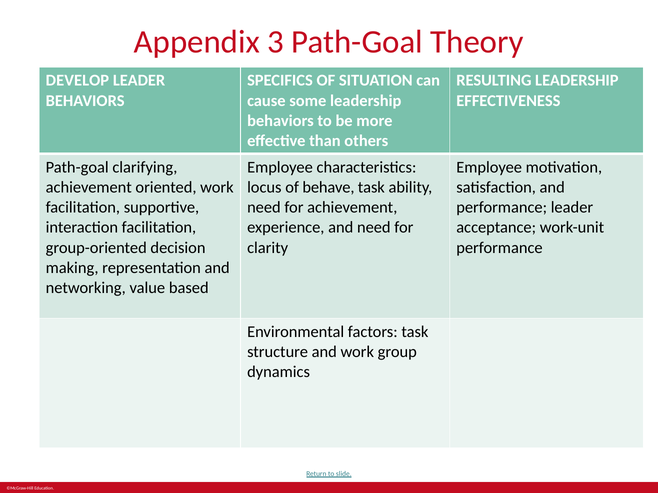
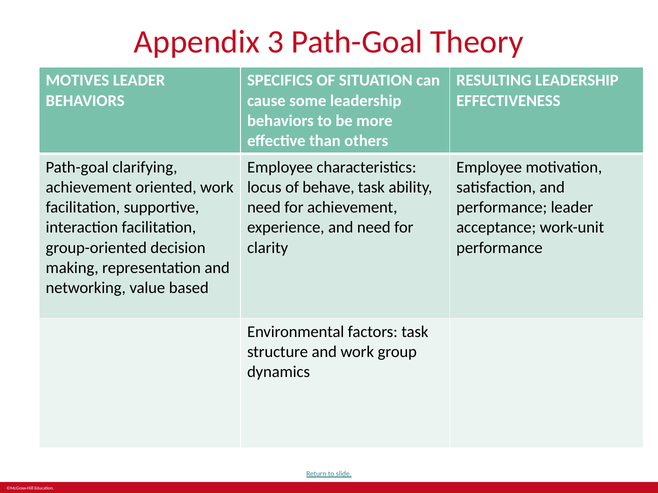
DEVELOP: DEVELOP -> MOTIVES (77, 81)
